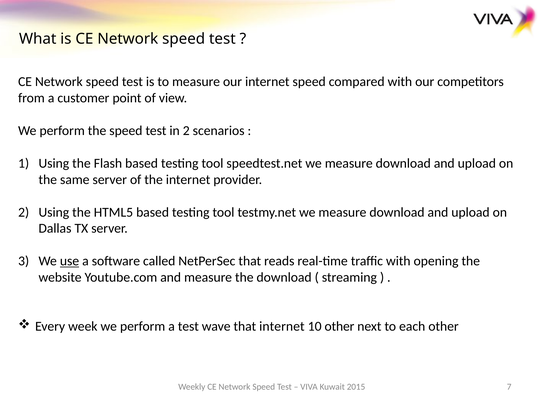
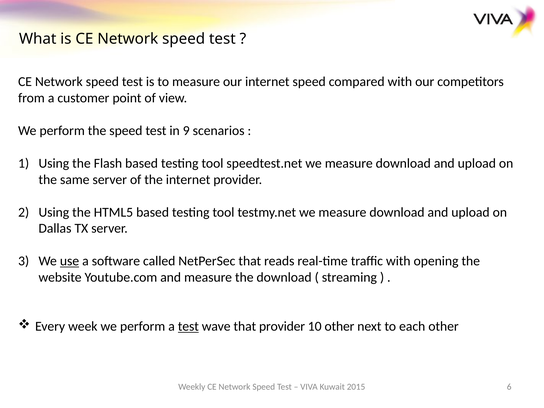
in 2: 2 -> 9 (186, 131)
test underline: none -> present (188, 326)
that internet: internet -> provider (282, 326)
7: 7 -> 6 (509, 387)
